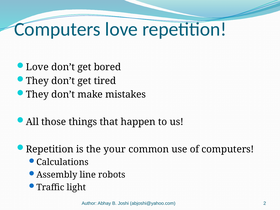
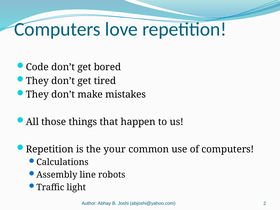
Love: Love -> Code (37, 67)
